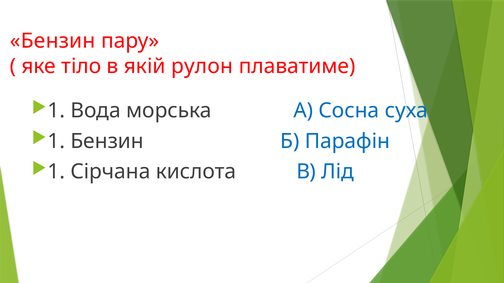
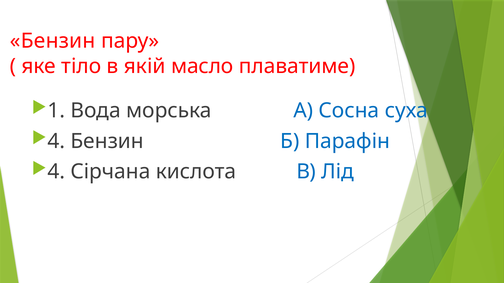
рулон: рулон -> масло (202, 66)
1: 1 -> 4 (56, 141)
1: 1 -> 4 (56, 172)
